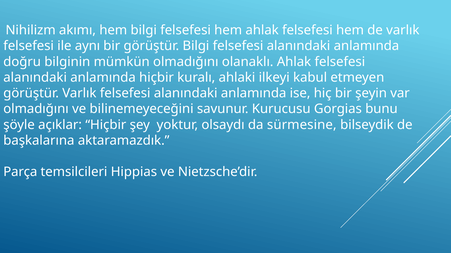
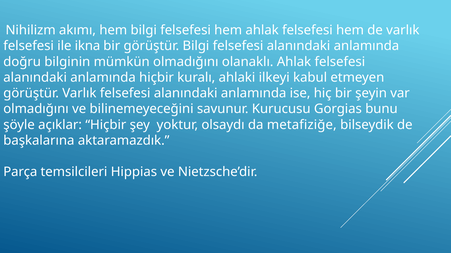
aynı: aynı -> ikna (87, 46)
sürmesine: sürmesine -> metafiziğe (302, 125)
